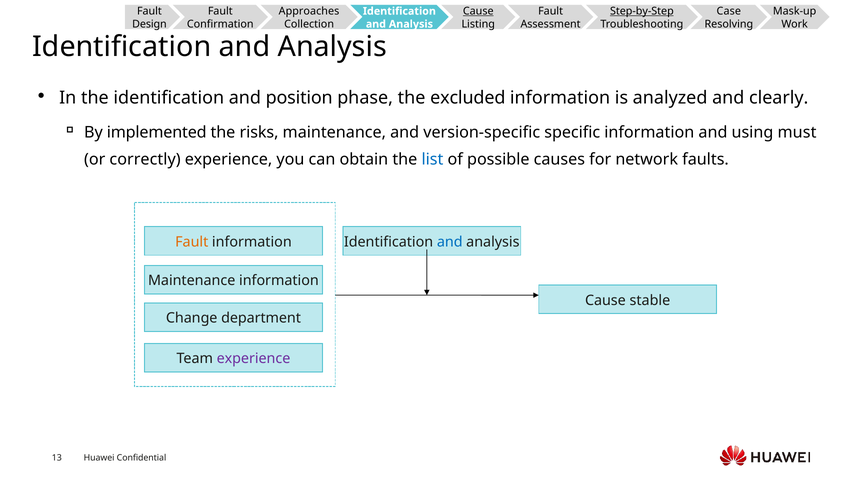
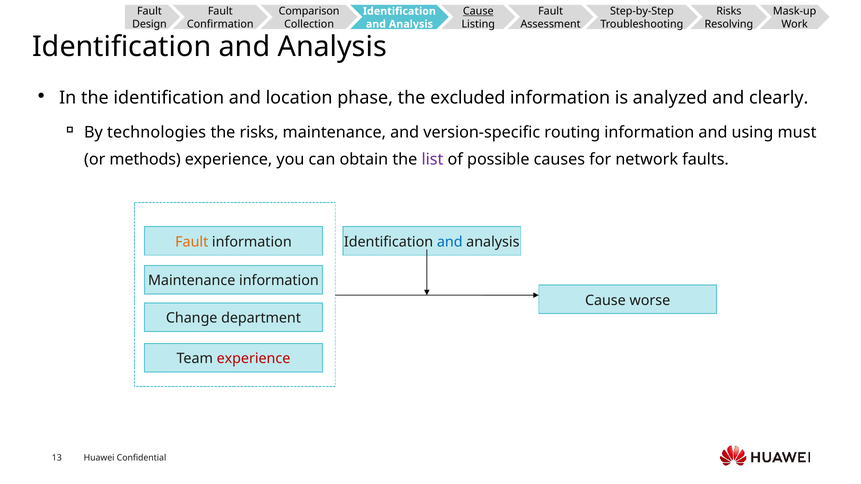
Approaches: Approaches -> Comparison (309, 11)
Step-by-Step underline: present -> none (642, 11)
Case: Case -> Risks (729, 11)
position: position -> location (299, 98)
implemented: implemented -> technologies (157, 132)
specific: specific -> routing (572, 132)
correctly: correctly -> methods (145, 159)
list colour: blue -> purple (432, 159)
stable: stable -> worse (650, 301)
experience colour: purple -> red (253, 359)
